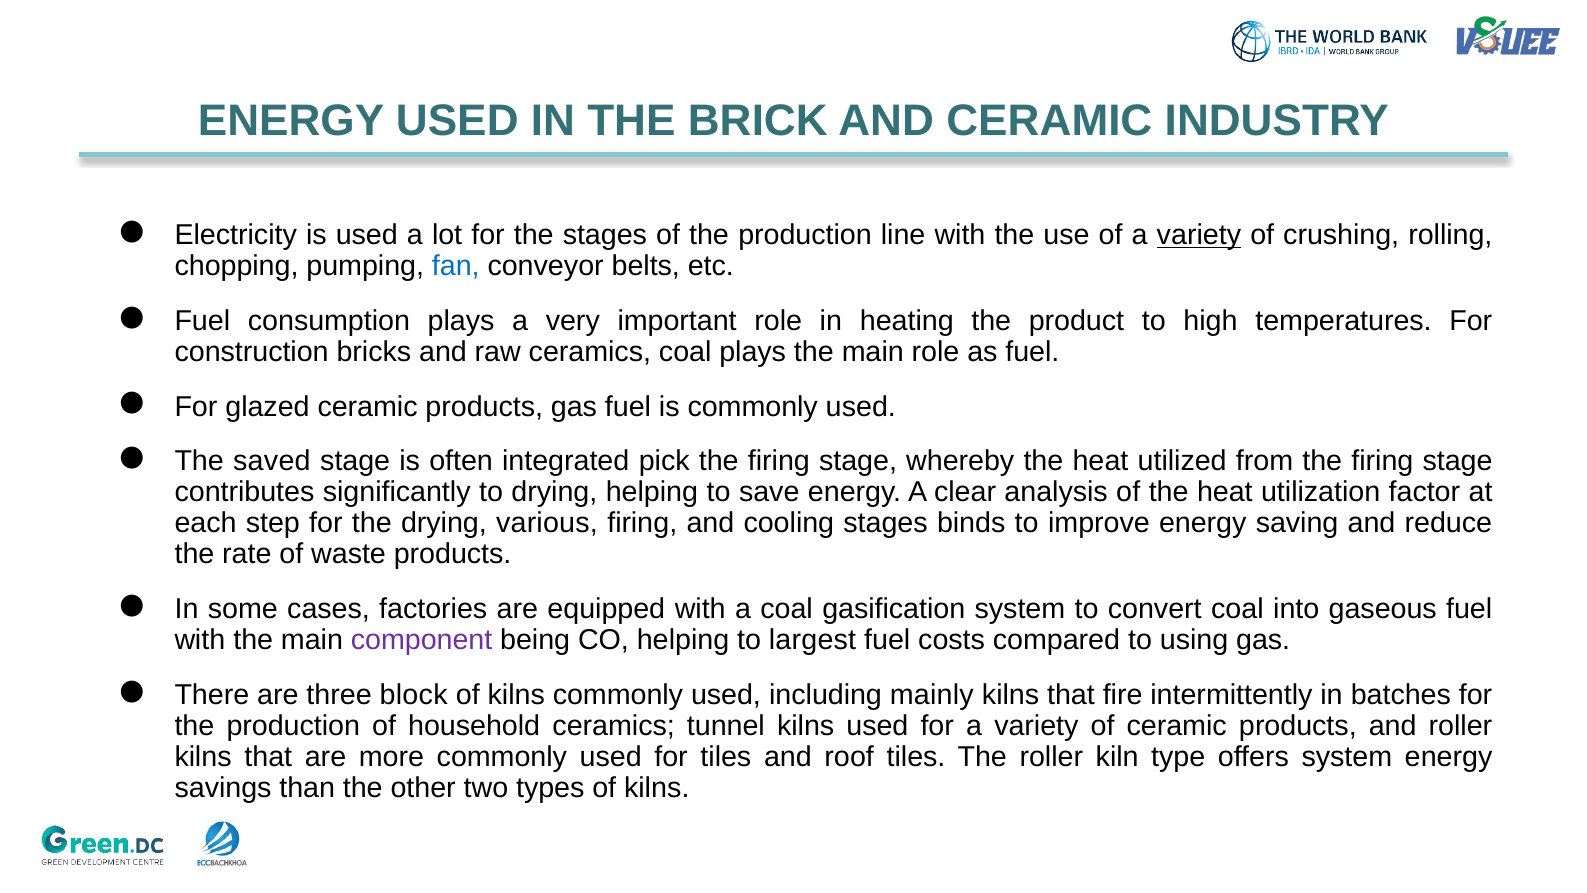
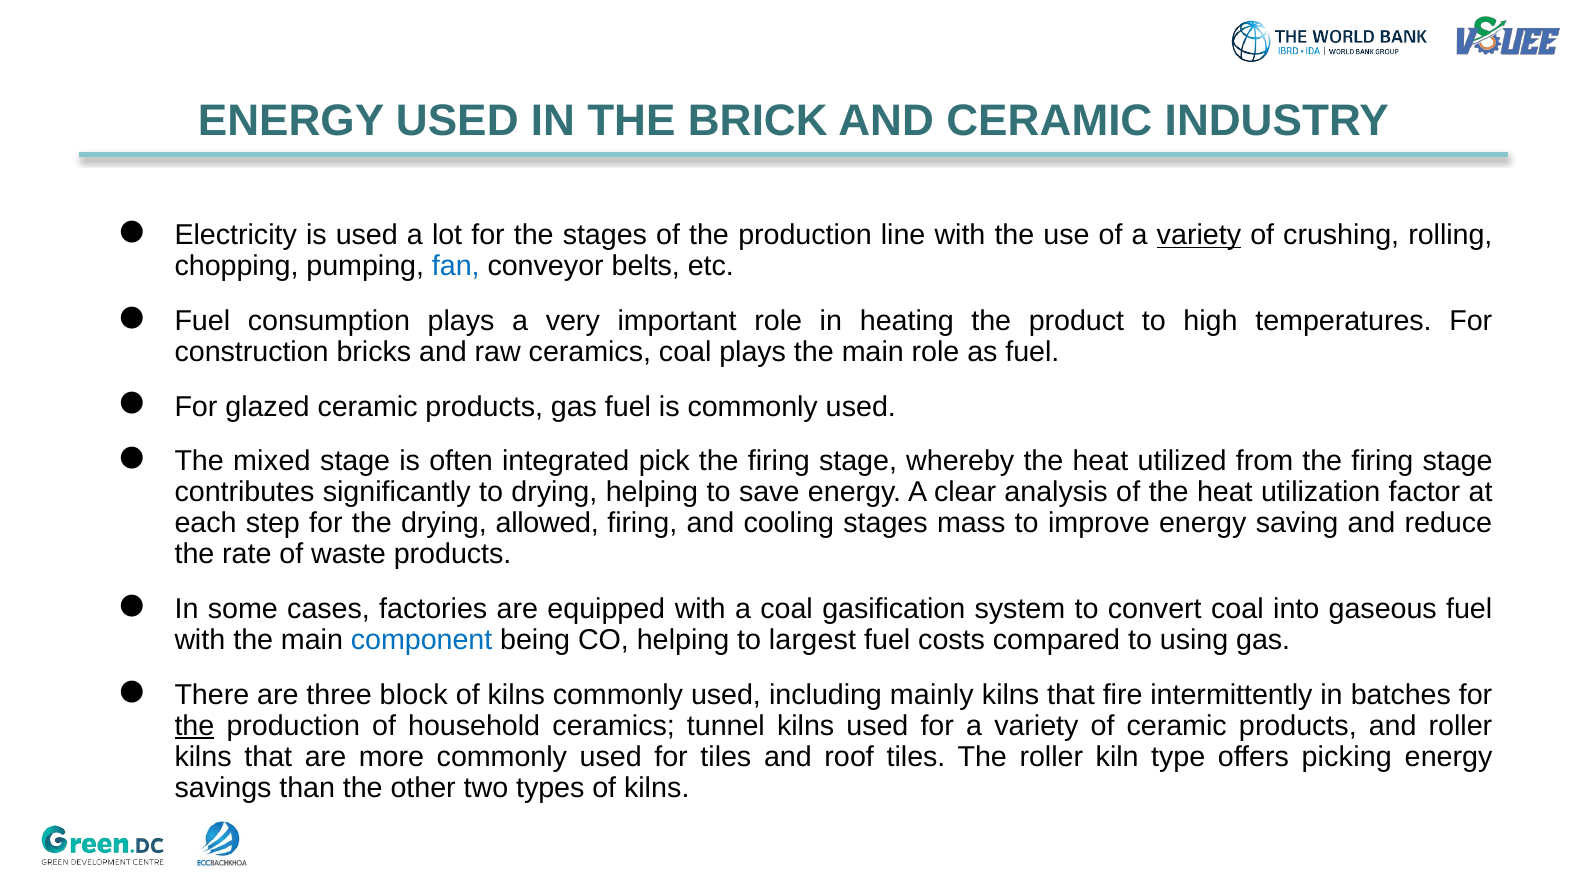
saved: saved -> mixed (272, 461)
various: various -> allowed (547, 523)
binds: binds -> mass (971, 523)
component colour: purple -> blue (422, 640)
the underline: none -> present (194, 726)
offers system: system -> picking (1347, 757)
